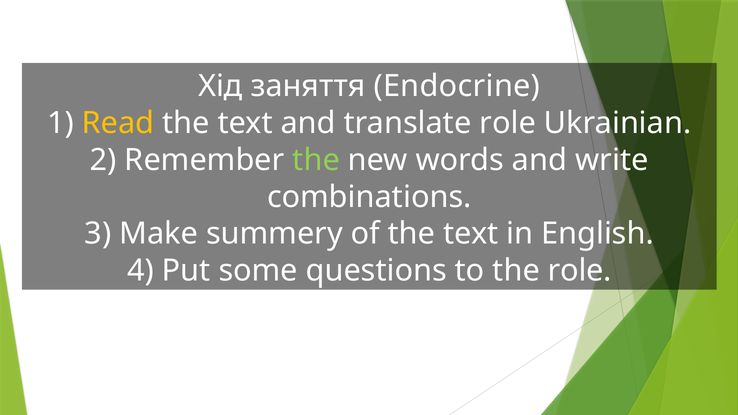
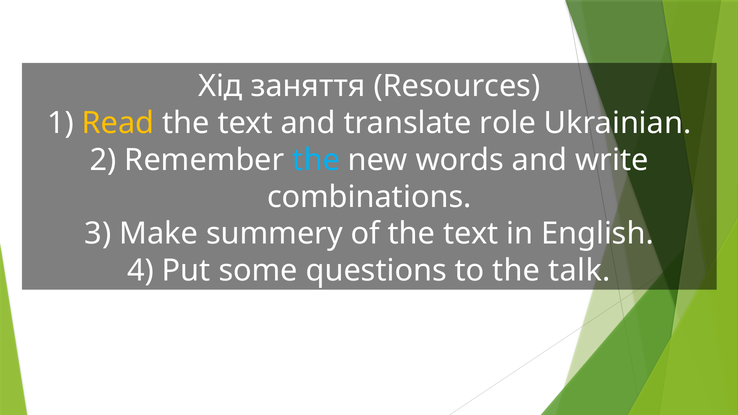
Endocrine: Endocrine -> Resources (457, 86)
the colour: light green -> light blue (316, 160)
the role: role -> talk (579, 271)
